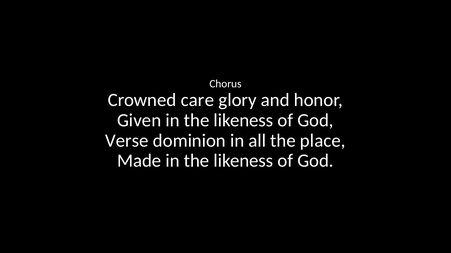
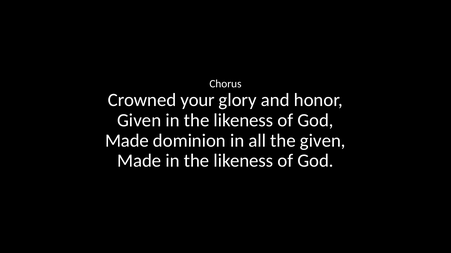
care: care -> your (198, 100)
Verse: Verse -> Made (127, 141)
the place: place -> given (323, 141)
